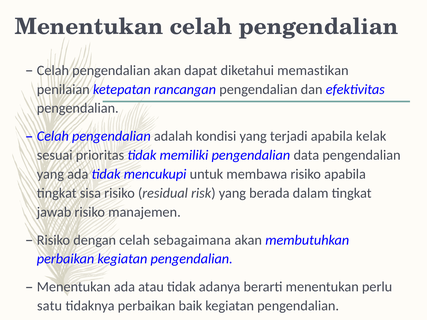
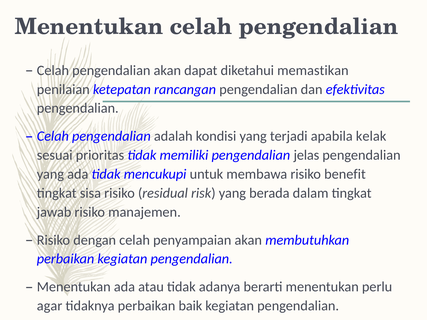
data: data -> jelas (306, 155)
risiko apabila: apabila -> benefit (345, 174)
sebagaimana: sebagaimana -> penyampaian (192, 240)
satu: satu -> agar (50, 306)
